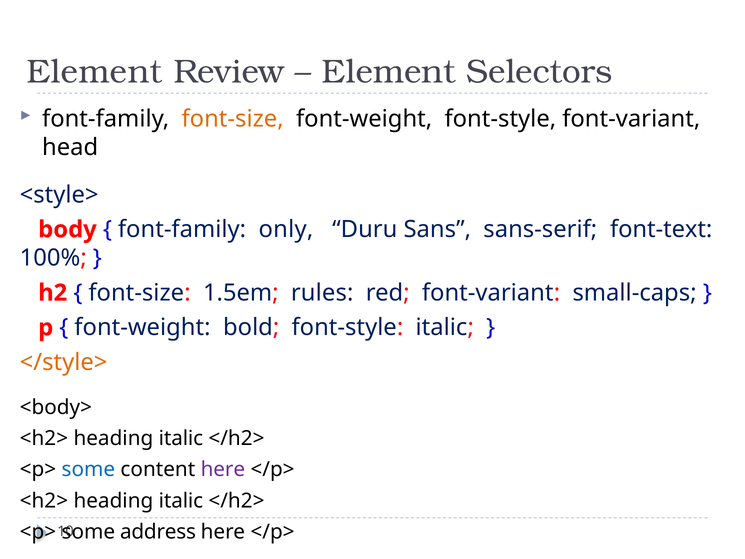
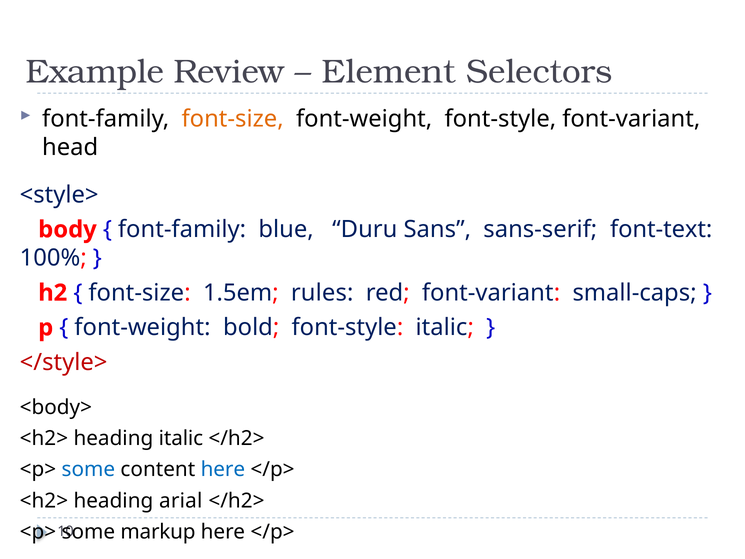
Element: Element -> Example (95, 72)
only: only -> blue (286, 229)
</style> colour: orange -> red (64, 362)
here colour: purple -> blue (223, 469)
italic: italic -> arial (181, 501)
address: address -> markup (158, 532)
